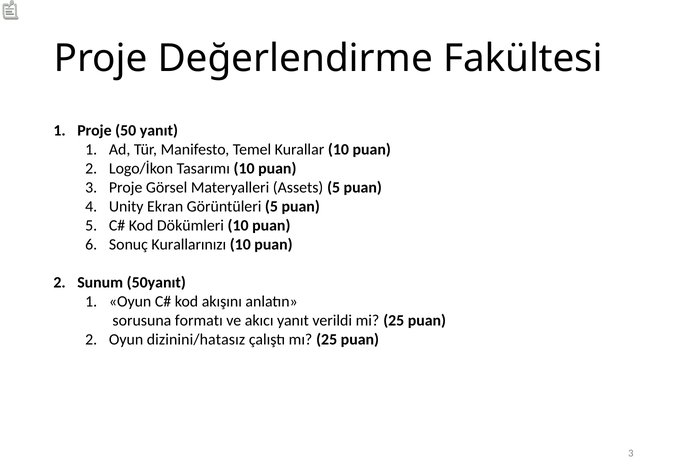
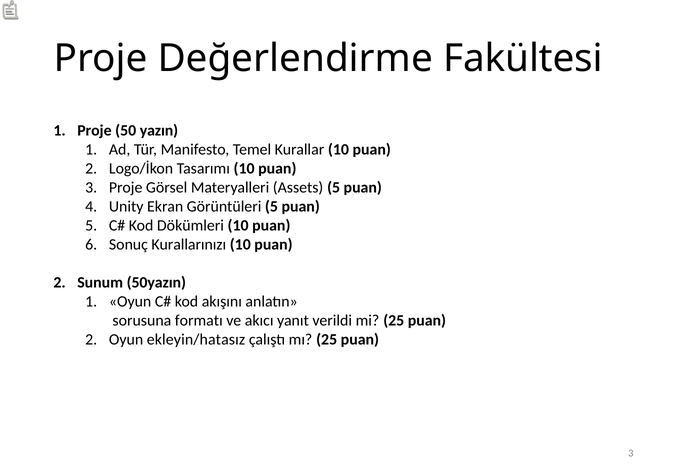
50 yanıt: yanıt -> yazın (159, 131)
50yanıt: 50yanıt -> 50yazın (156, 283)
dizinini/hatasız: dizinini/hatasız -> ekleyin/hatasız (196, 340)
